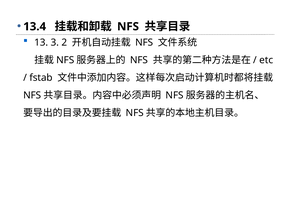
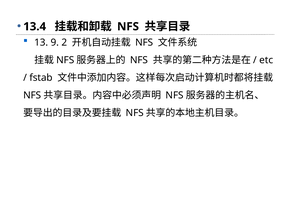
3: 3 -> 9 (55, 43)
